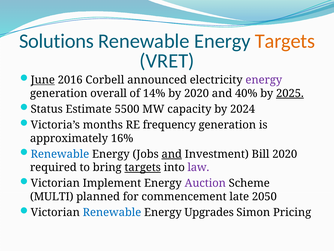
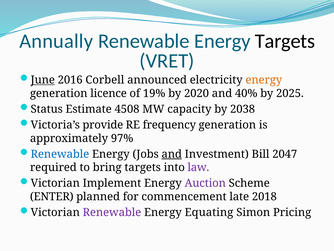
Solutions: Solutions -> Annually (56, 41)
Targets colour: orange -> black (285, 41)
energy colour: purple -> orange (264, 80)
overall: overall -> licence (109, 93)
14%: 14% -> 19% (154, 93)
2025 underline: present -> none (290, 93)
5500: 5500 -> 4508 (127, 109)
2024: 2024 -> 2038 (243, 109)
months: months -> provide (103, 125)
16%: 16% -> 97% (122, 138)
Bill 2020: 2020 -> 2047 (285, 154)
targets underline: present -> none (143, 167)
MULTI: MULTI -> ENTER (52, 196)
2050: 2050 -> 2018 (264, 196)
Renewable colour: blue -> purple (112, 212)
Upgrades: Upgrades -> Equating (209, 212)
